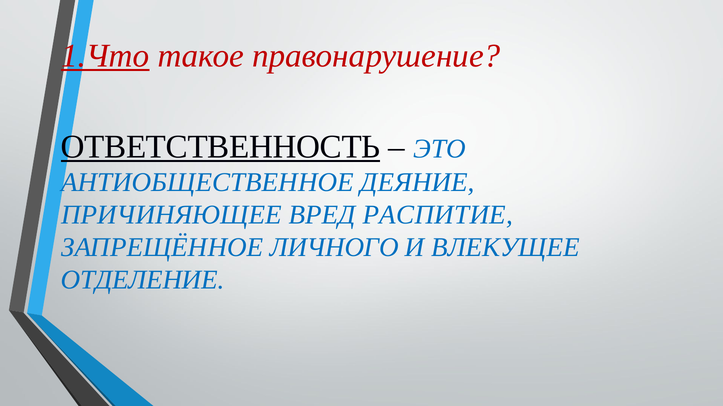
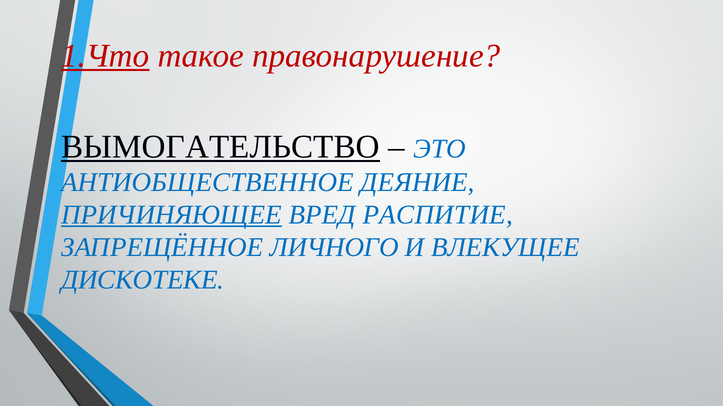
ОТВЕТСТВЕННОСТЬ: ОТВЕТСТВЕННОСТЬ -> ВЫМОГАТЕЛЬСТВО (220, 147)
ПРИЧИНЯЮЩЕЕ underline: none -> present (171, 215)
ОТДЕЛЕНИЕ: ОТДЕЛЕНИЕ -> ДИСКОТЕКЕ (143, 280)
